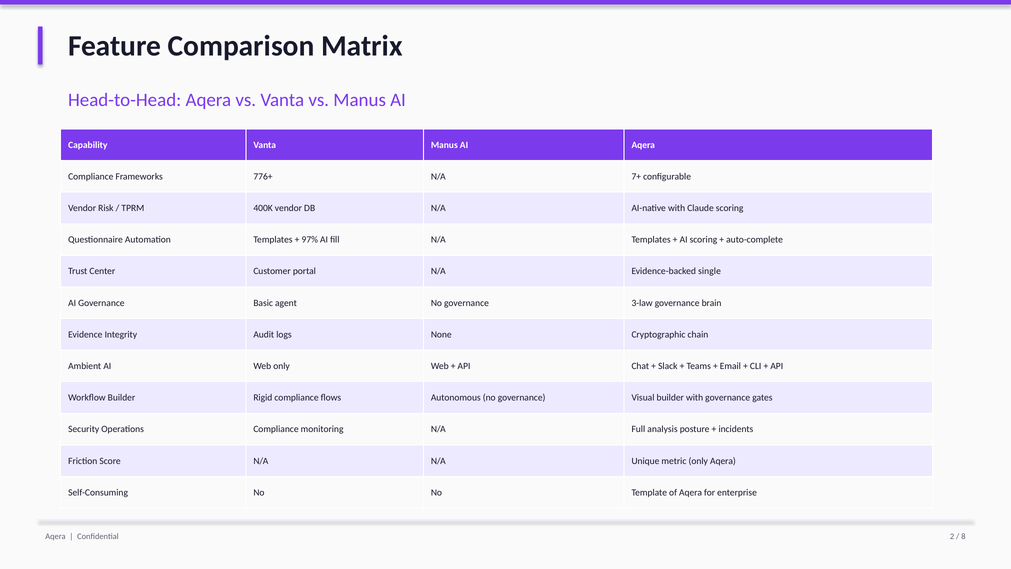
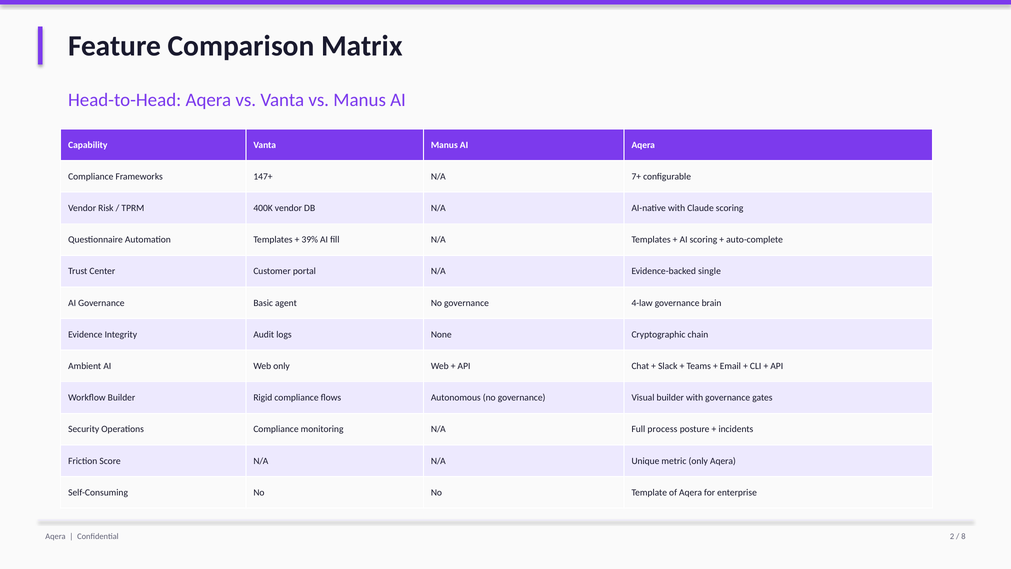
776+: 776+ -> 147+ (263, 176)
97%: 97% -> 39% (310, 240)
3-law: 3-law -> 4-law (642, 303)
analysis: analysis -> process (662, 429)
